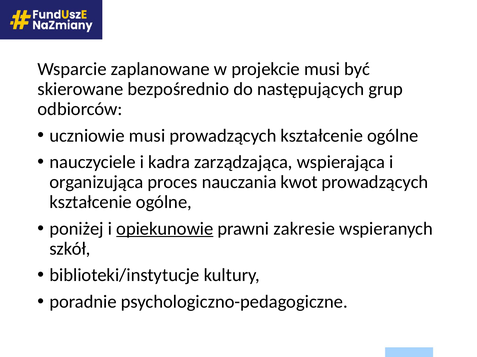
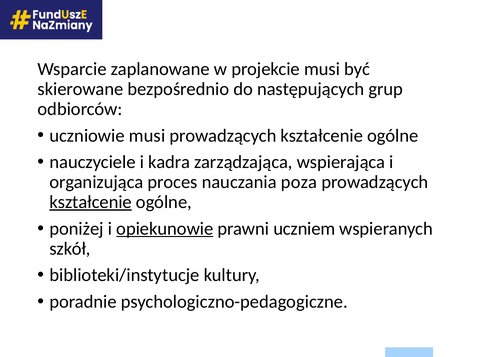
kwot: kwot -> poza (299, 182)
kształcenie underline: none -> present (91, 202)
zakresie: zakresie -> uczniem (304, 229)
